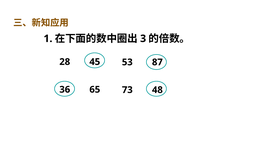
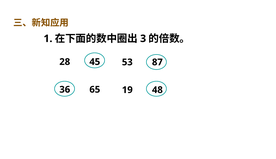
73: 73 -> 19 (127, 90)
